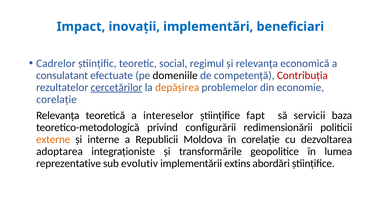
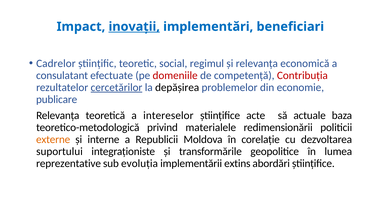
inovații underline: none -> present (134, 27)
domeniile colour: black -> red (175, 75)
depășirea colour: orange -> black (177, 87)
corelație: corelație -> publicare (57, 99)
fapt: fapt -> acte (256, 115)
servicii: servicii -> actuale (310, 115)
configurării: configurării -> materialele (211, 127)
adoptarea: adoptarea -> suportului (59, 151)
evolutiv: evolutiv -> evoluția (140, 163)
